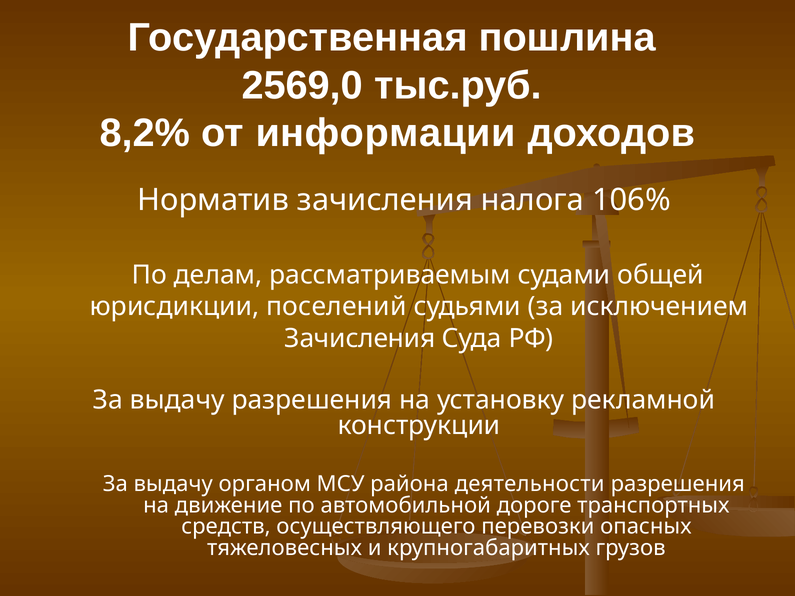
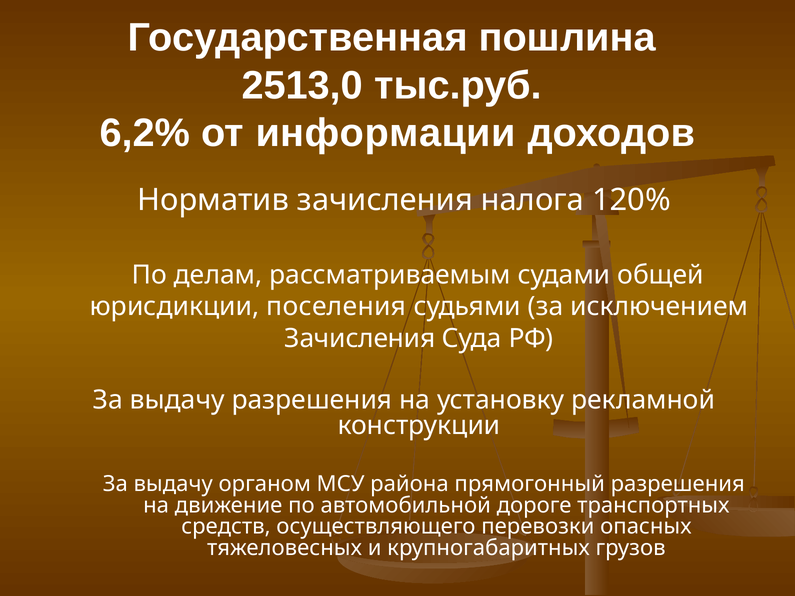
2569,0: 2569,0 -> 2513,0 (302, 86)
8,2%: 8,2% -> 6,2% (145, 133)
106%: 106% -> 120% (631, 200)
поселений: поселений -> поселения (336, 307)
деятельности: деятельности -> прямогонный (530, 484)
